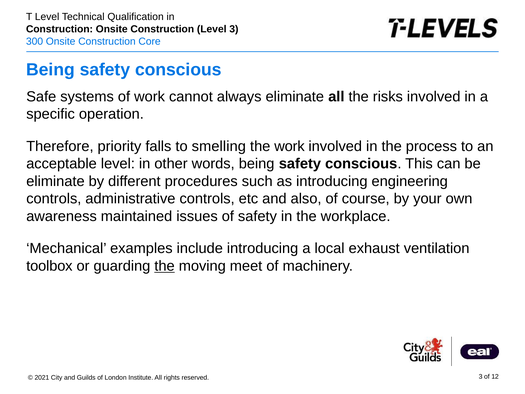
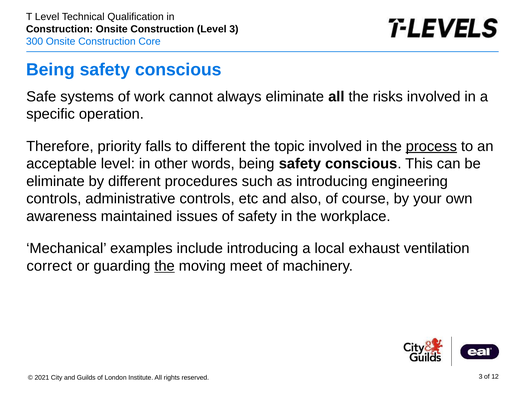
to smelling: smelling -> different (219, 146)
the work: work -> topic (289, 146)
process underline: none -> present (431, 146)
toolbox: toolbox -> correct (49, 266)
